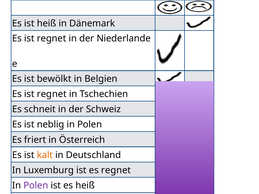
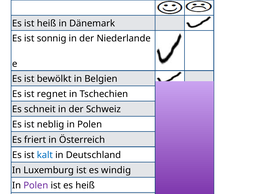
regnet: regnet -> sonnig (52, 38)
kalt colour: orange -> blue (45, 155)
es regnet: regnet -> windig (116, 170)
